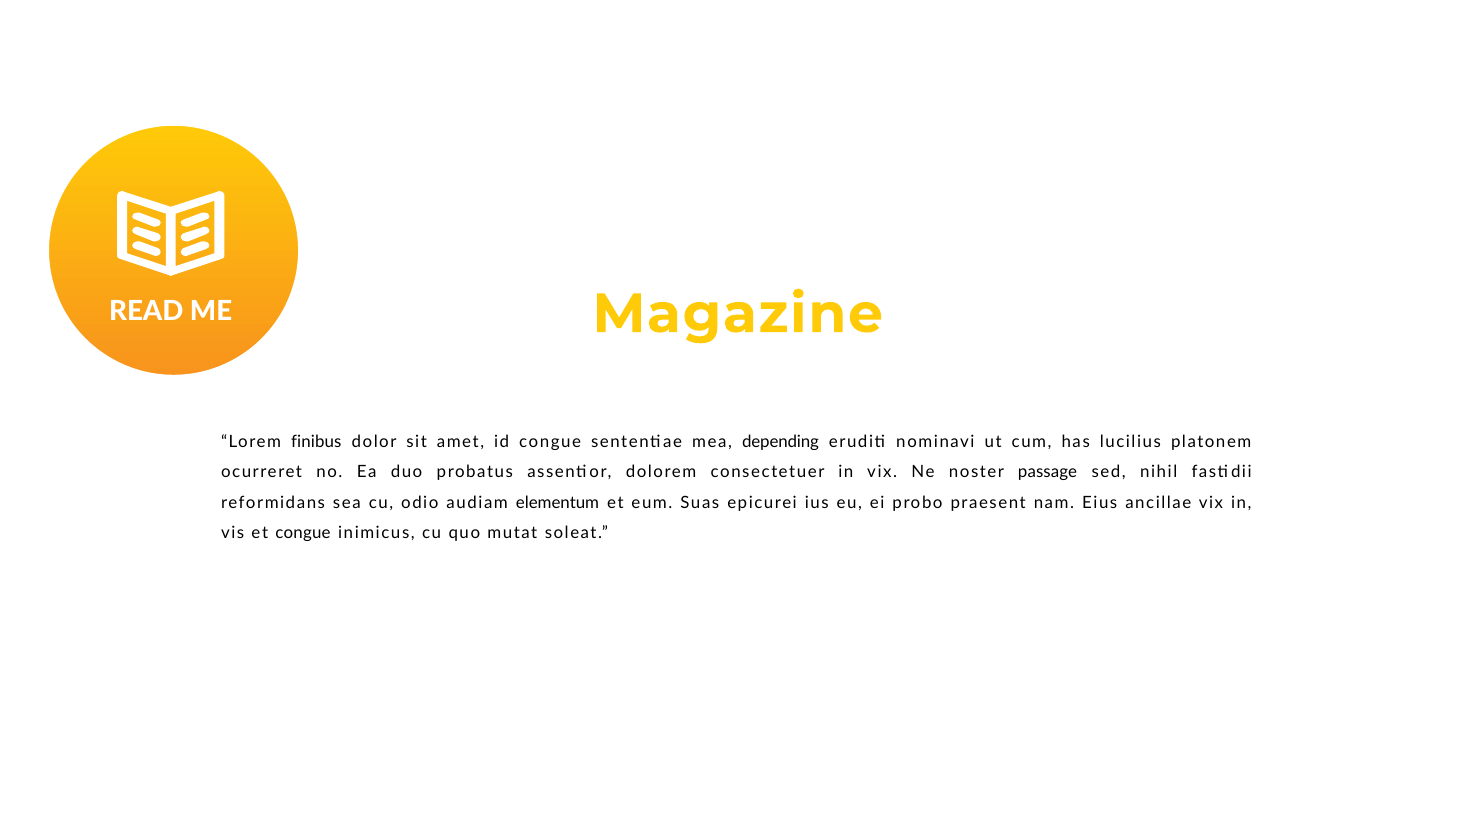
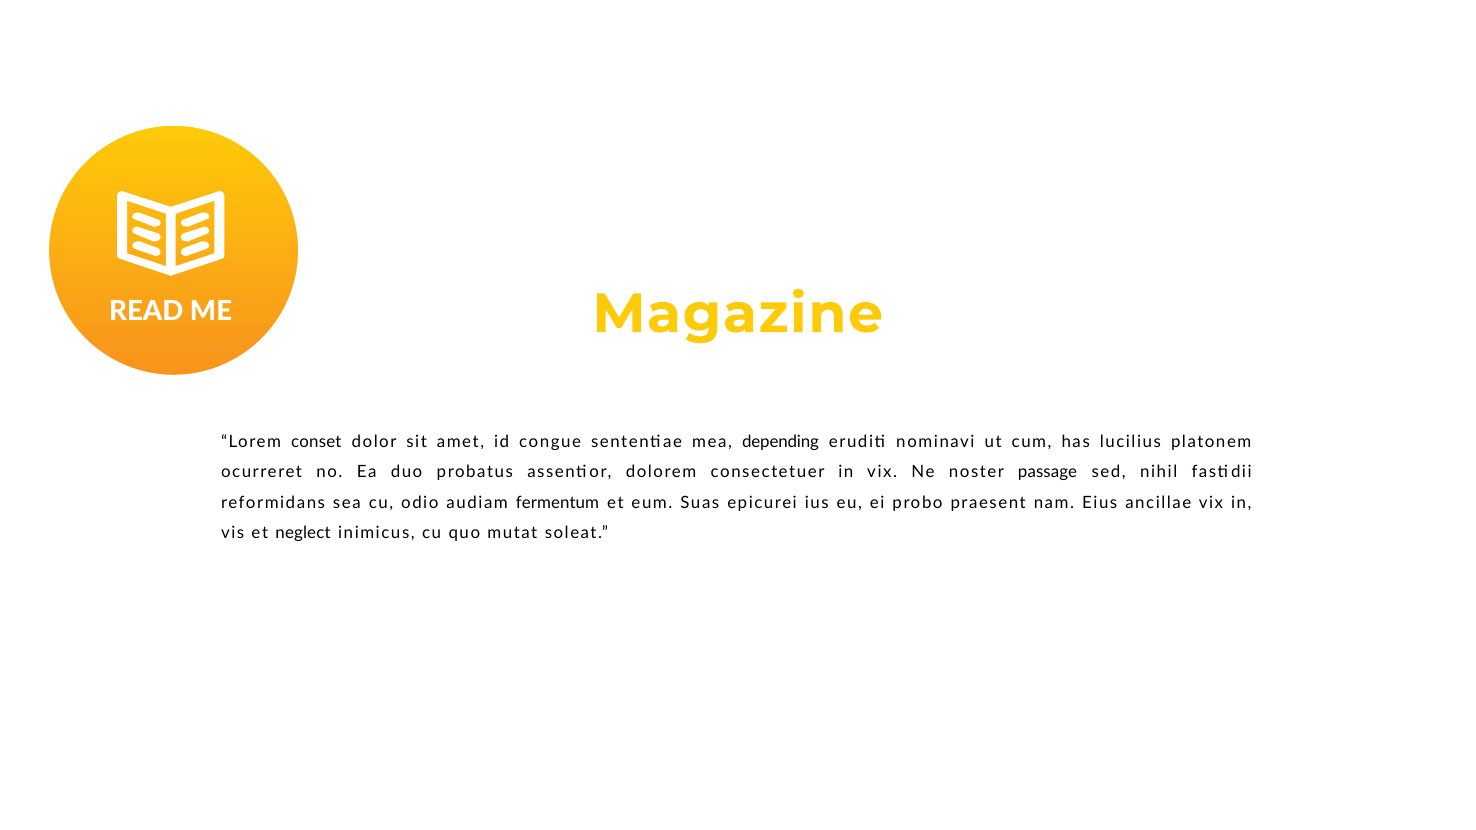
finibus: finibus -> conset (316, 442)
elementum: elementum -> fermentum (557, 503)
et congue: congue -> neglect (303, 533)
